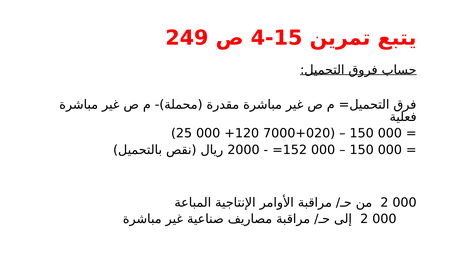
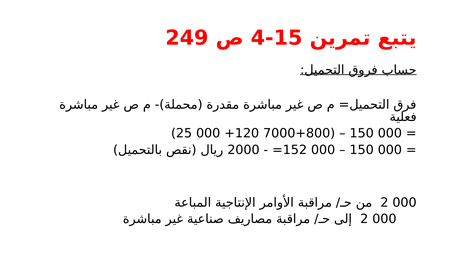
7000+020: 7000+020 -> 7000+800 (297, 133)
